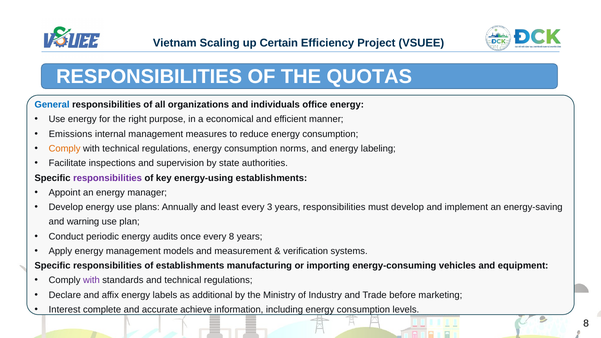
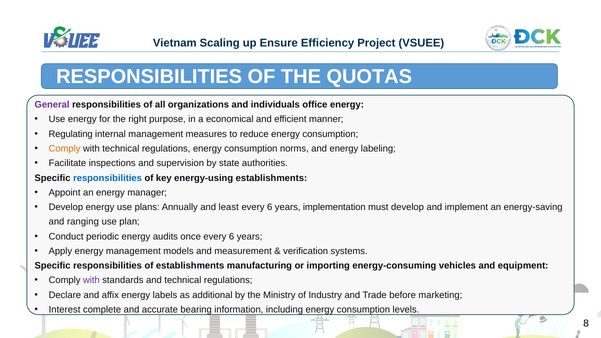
Certain: Certain -> Ensure (279, 43)
General colour: blue -> purple (52, 105)
Emissions: Emissions -> Regulating (71, 134)
responsibilities colour: purple -> blue (108, 178)
3: 3 -> 6 (270, 207)
years responsibilities: responsibilities -> implementation (334, 207)
warning: warning -> ranging (83, 222)
once every 8: 8 -> 6 (232, 237)
achieve: achieve -> bearing (196, 310)
